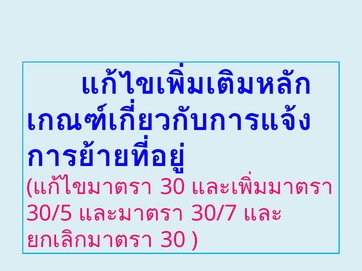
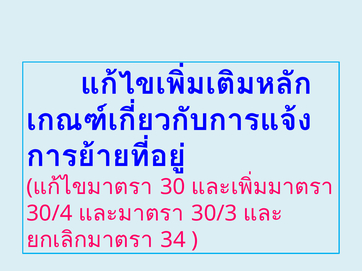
30/5: 30/5 -> 30/4 (49, 214)
30/7: 30/7 -> 30/3 (214, 214)
30: 30 -> 34 (173, 240)
